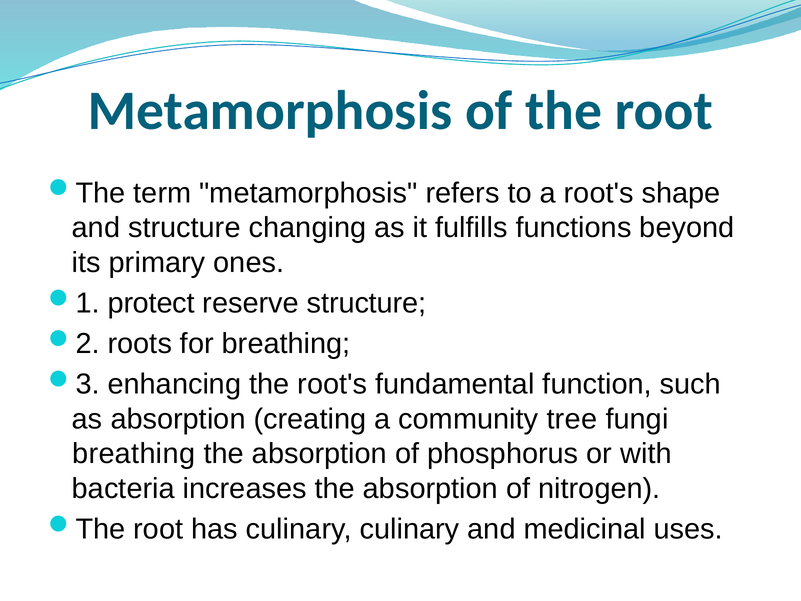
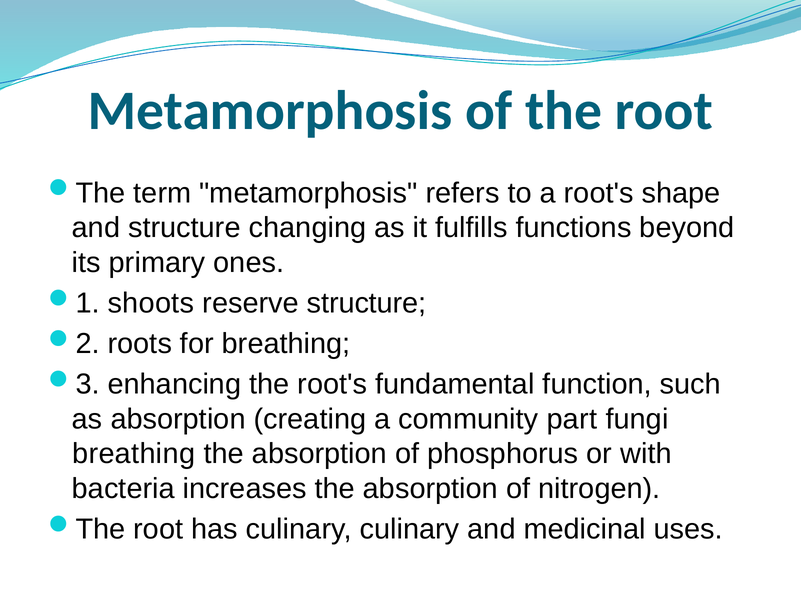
protect: protect -> shoots (151, 303)
tree: tree -> part (572, 419)
